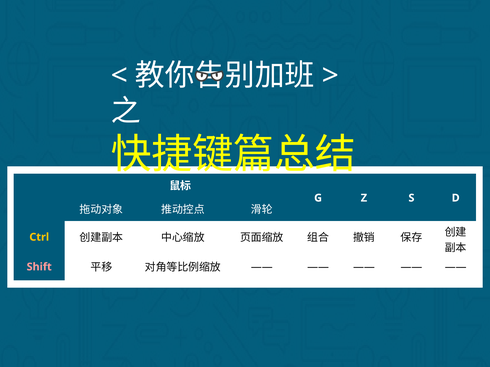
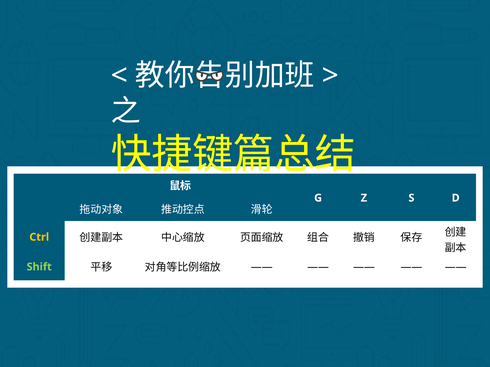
Shift colour: pink -> light green (39, 267)
